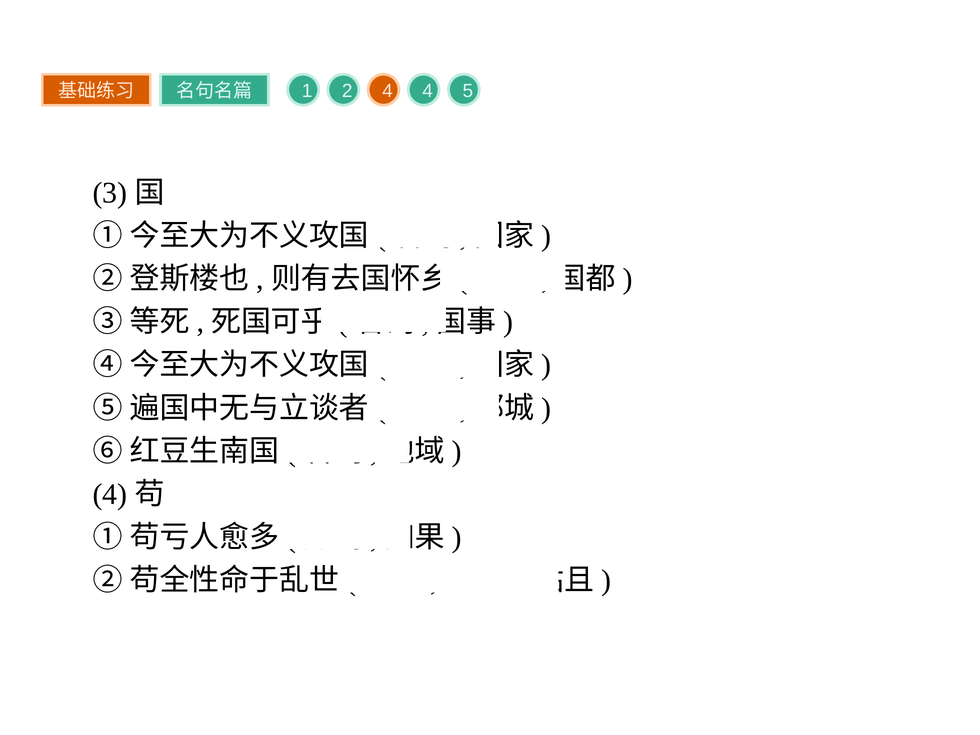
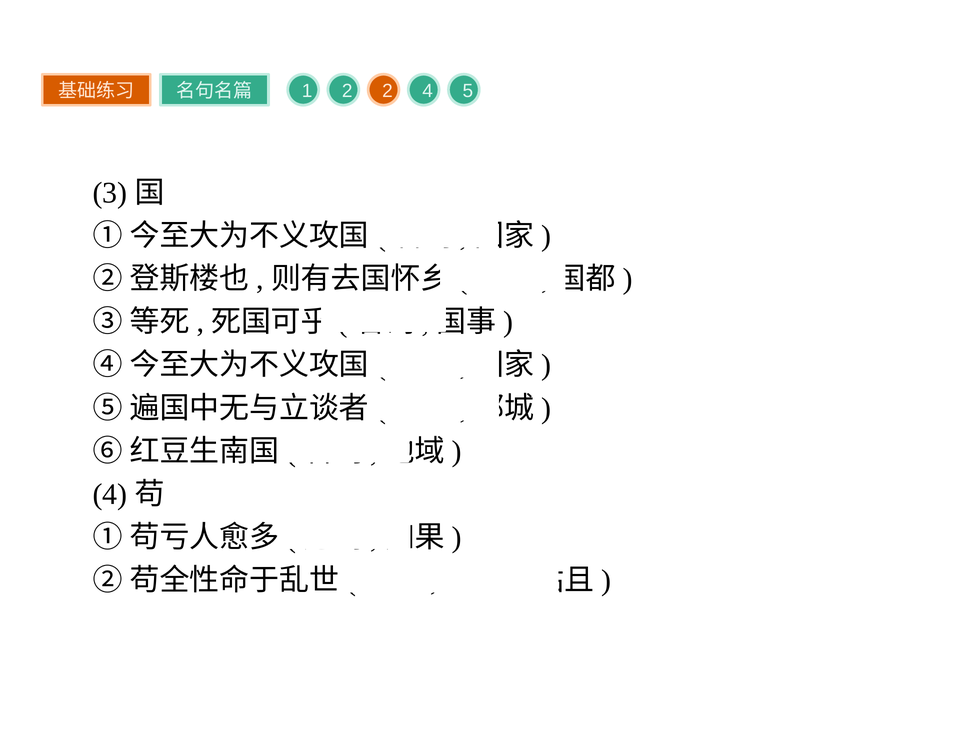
2 4: 4 -> 2 (388, 91)
